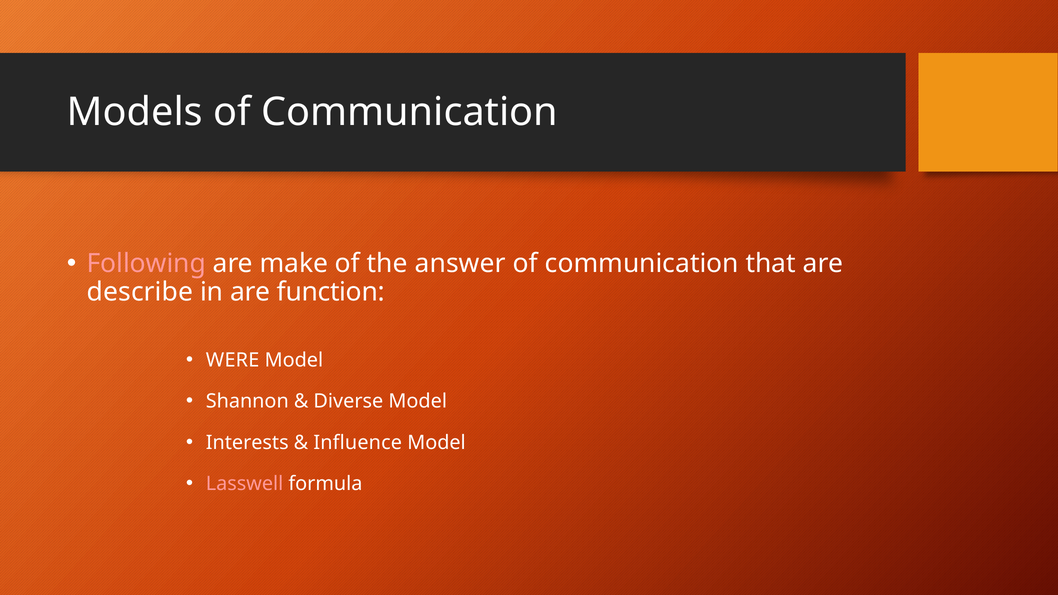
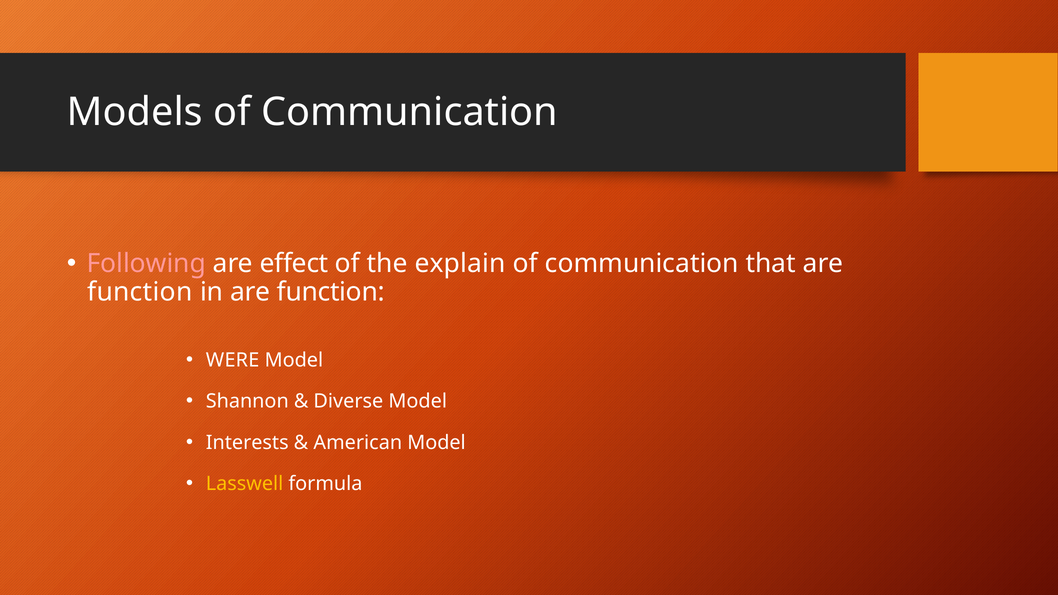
make: make -> effect (294, 264)
answer: answer -> explain (460, 264)
describe: describe -> function (140, 292)
Influence: Influence -> American (358, 443)
Lasswell colour: pink -> yellow (245, 484)
